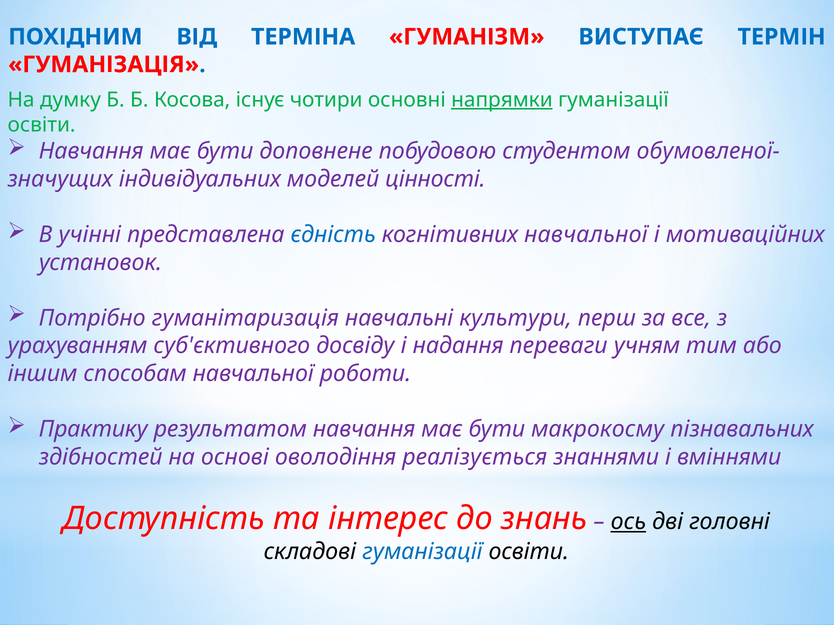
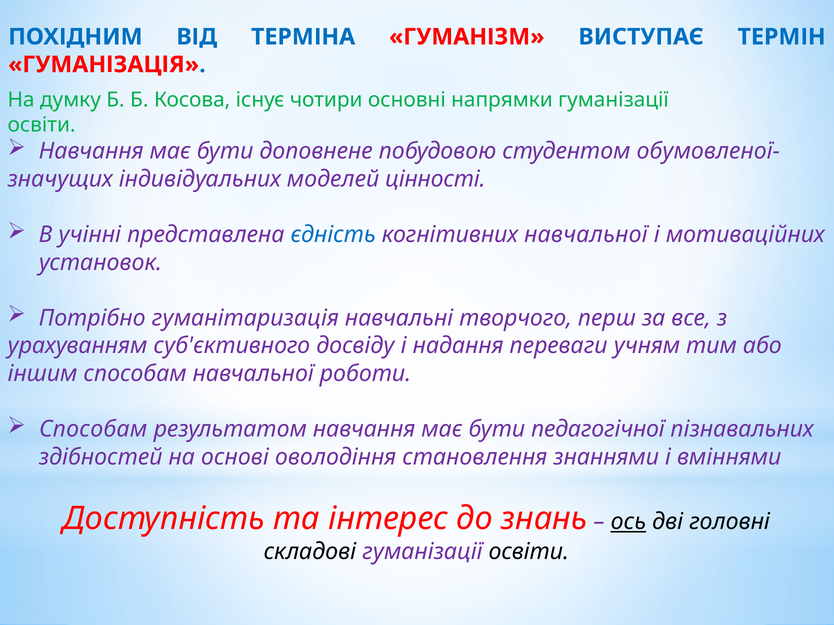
напрямки underline: present -> none (502, 100)
культури: культури -> творчого (516, 318)
Практику: Практику -> Способам (93, 430)
макрокосму: макрокосму -> педагогічної (598, 430)
реалізується: реалізується -> становлення (475, 457)
гуманізації colour: blue -> purple (422, 552)
